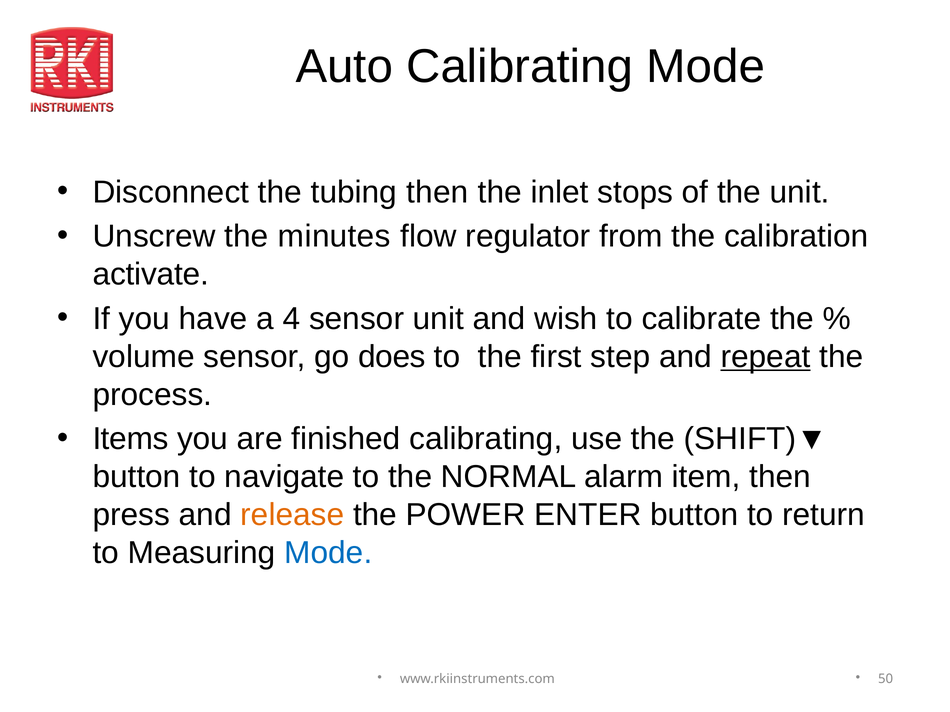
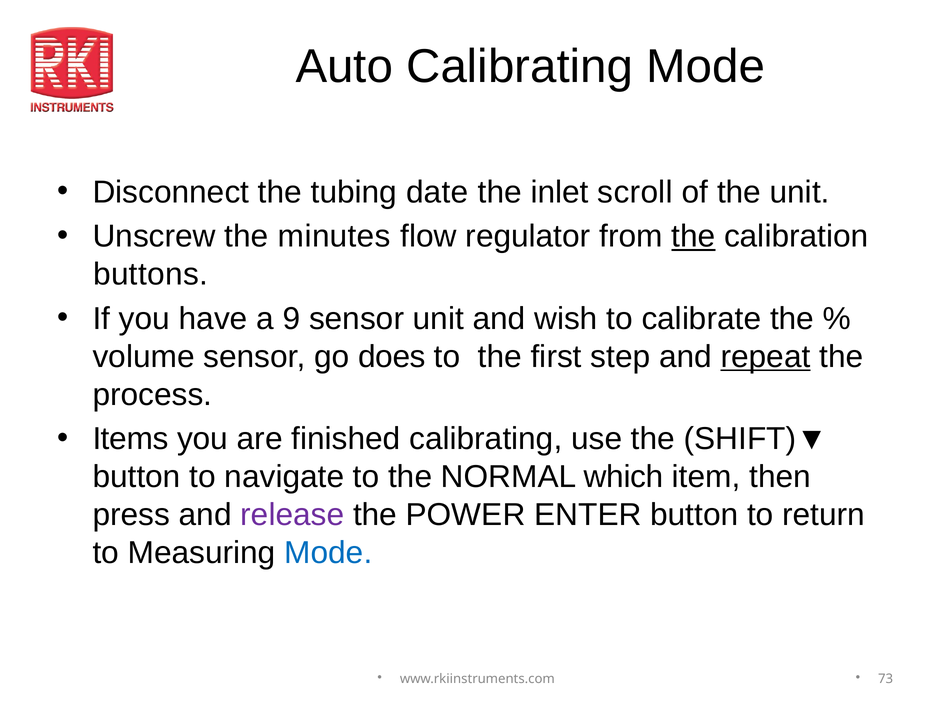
tubing then: then -> date (437, 192)
stops: stops -> scroll (635, 192)
the underline: none -> present (693, 237)
activate: activate -> buttons (151, 275)
4: 4 -> 9 (291, 319)
alarm: alarm -> which (624, 477)
release colour: orange -> purple (292, 515)
50: 50 -> 73 (886, 679)
